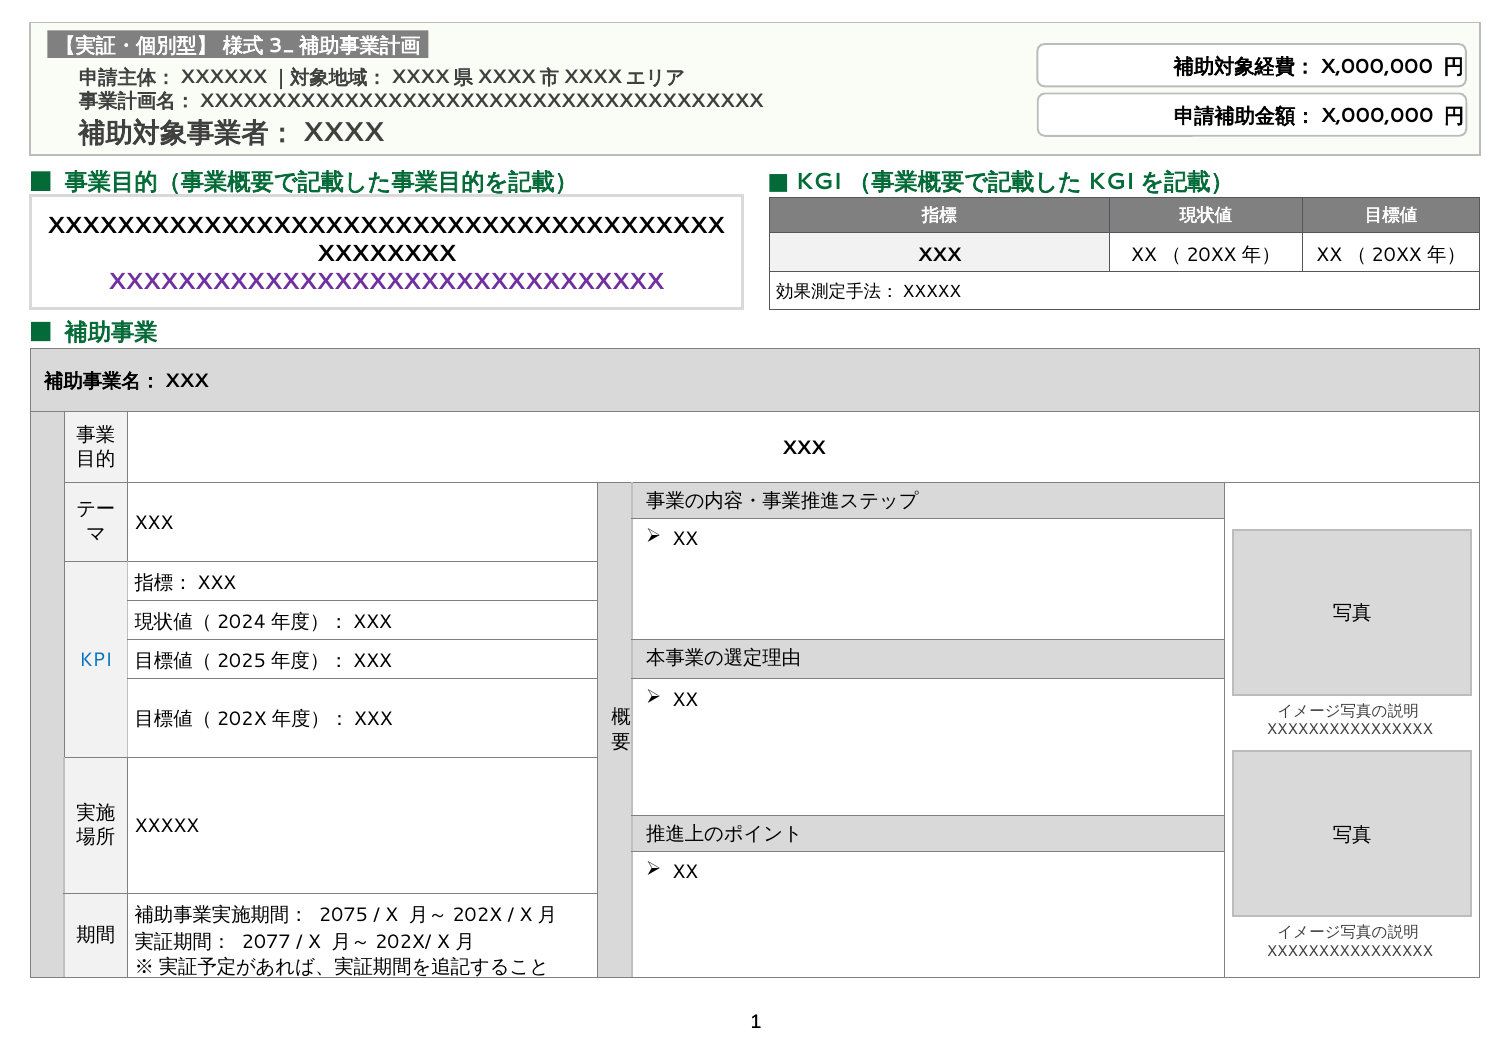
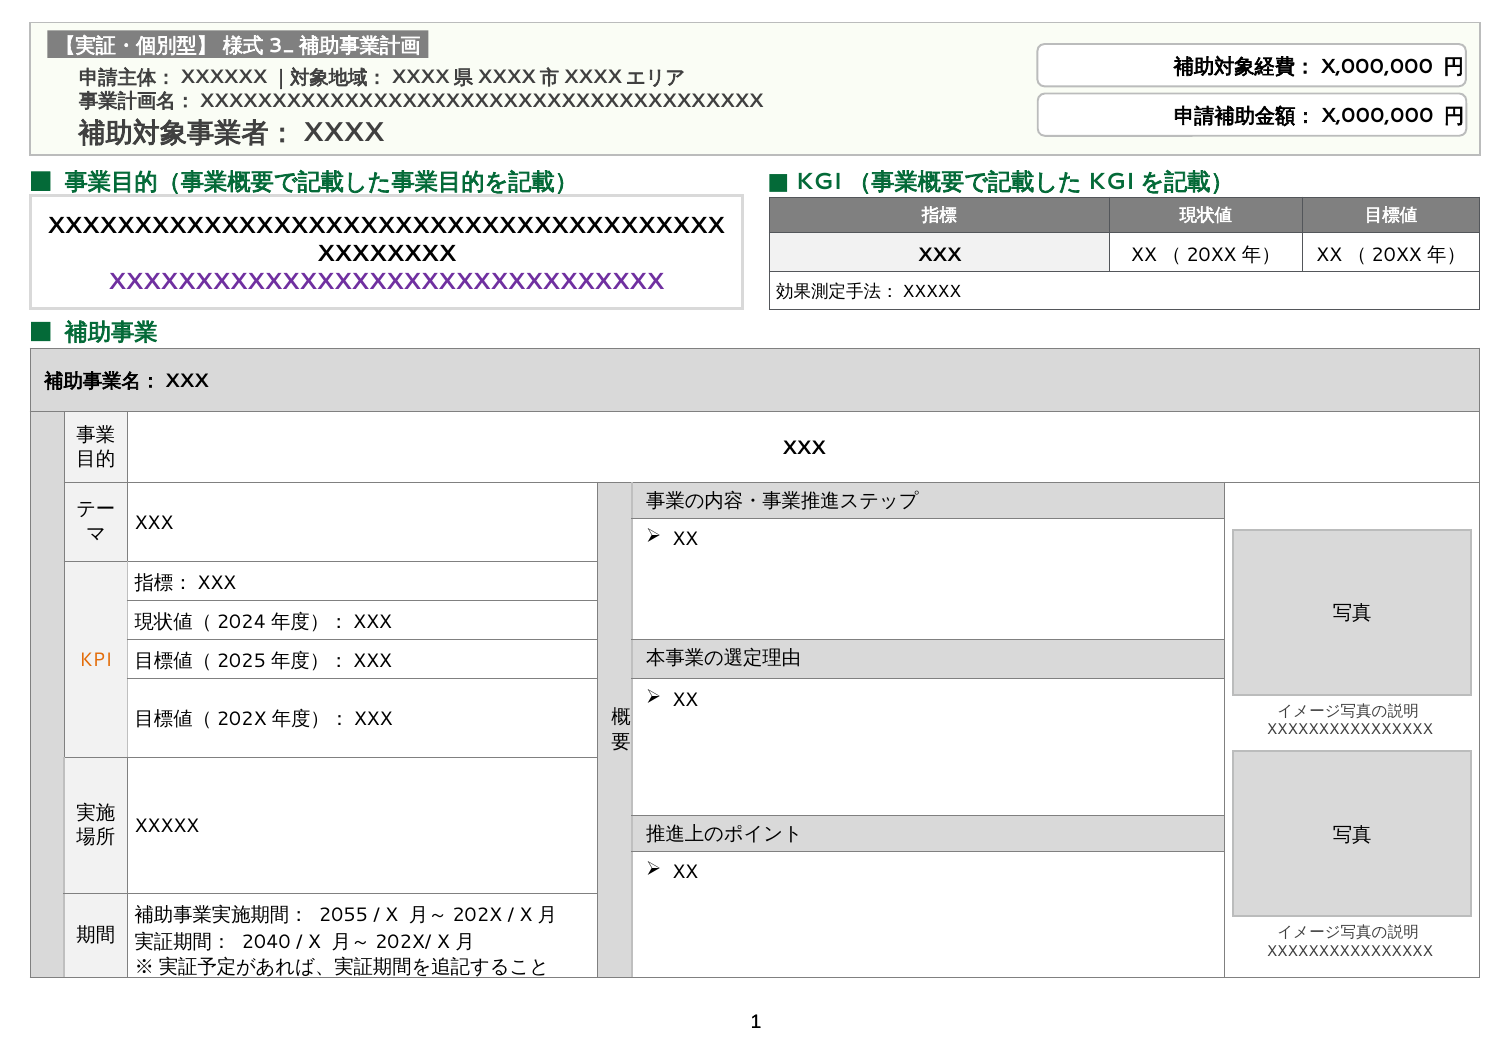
KPI colour: blue -> orange (96, 660)
2075: 2075 -> 2055 (343, 915)
2077: 2077 -> 2040 (266, 942)
